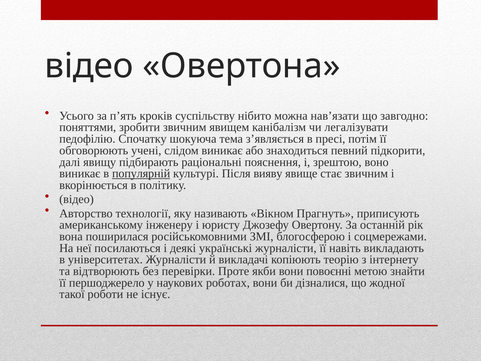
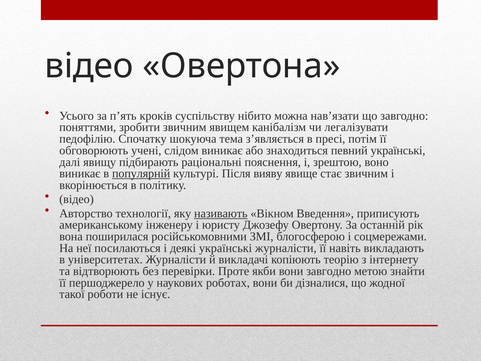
певний підкорити: підкорити -> українські (398, 150)
називають underline: none -> present (221, 213)
Прагнуть: Прагнуть -> Введення (325, 213)
вони повоєнні: повоєнні -> завгодно (329, 271)
